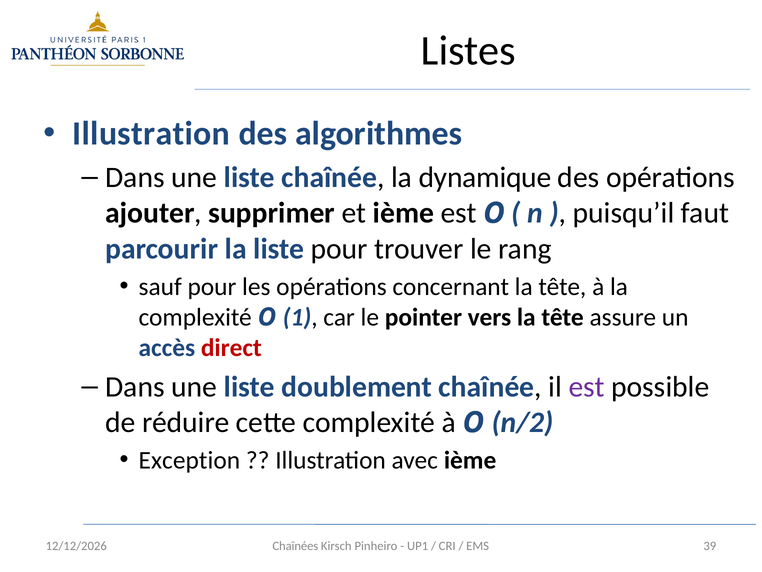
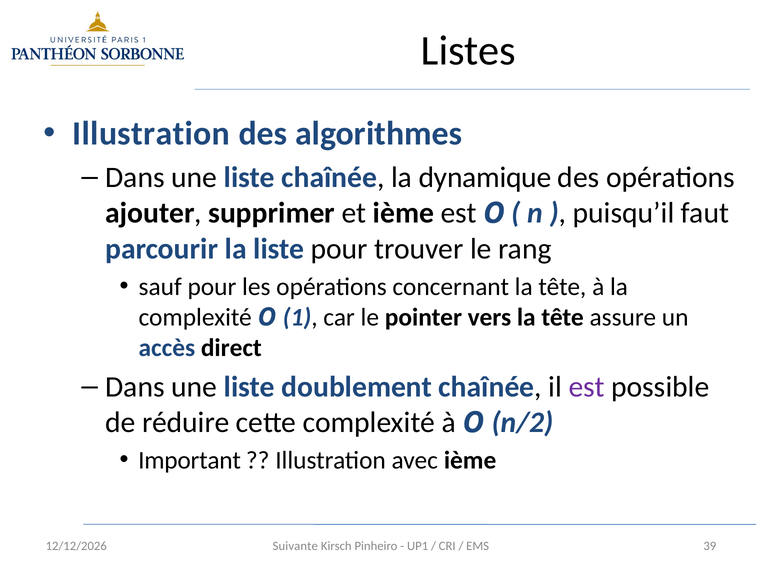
direct colour: red -> black (231, 347)
Exception: Exception -> Important (190, 460)
Chaînées: Chaînées -> Suivante (295, 546)
